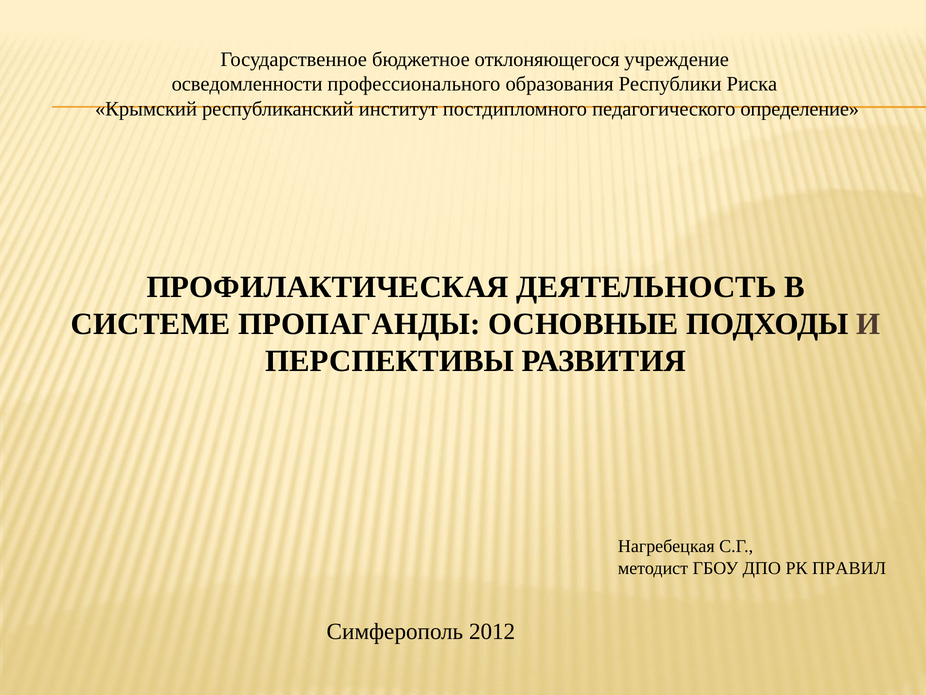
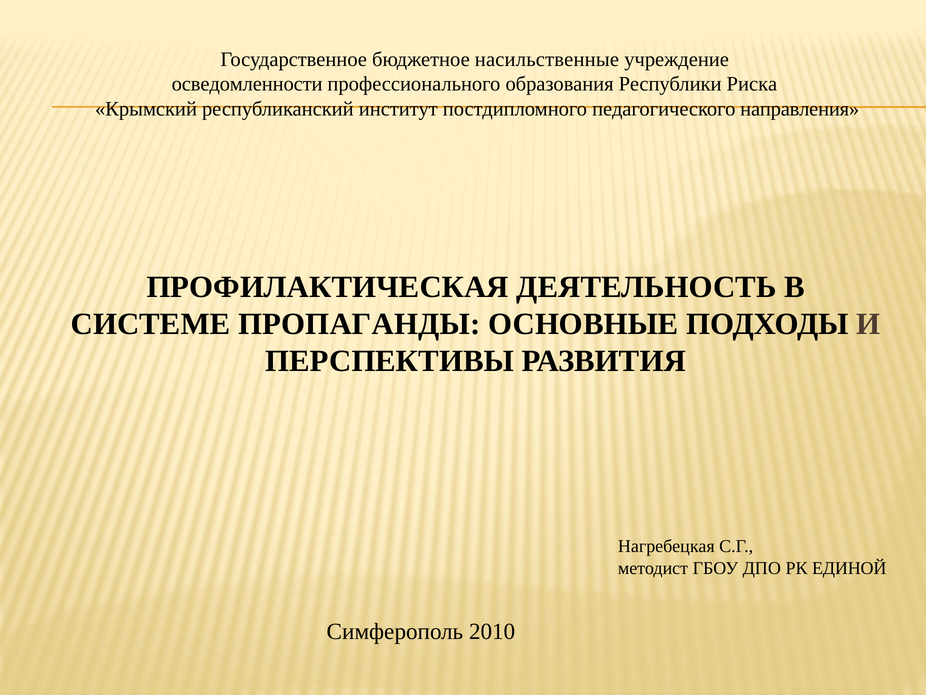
отклоняющегося: отклоняющегося -> насильственные (547, 59)
определение: определение -> направления (800, 109)
ПРАВИЛ: ПРАВИЛ -> ЕДИНОЙ (849, 568)
2012: 2012 -> 2010 (492, 631)
